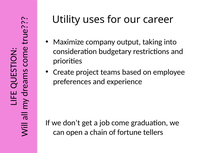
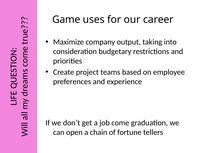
Utility: Utility -> Game (66, 20)
